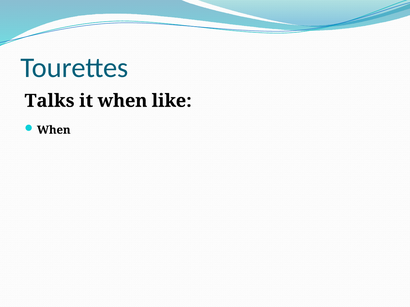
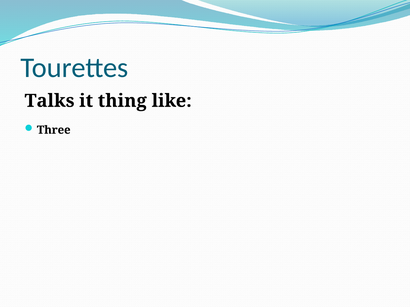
it when: when -> thing (122, 101)
When: When -> Three (54, 130)
